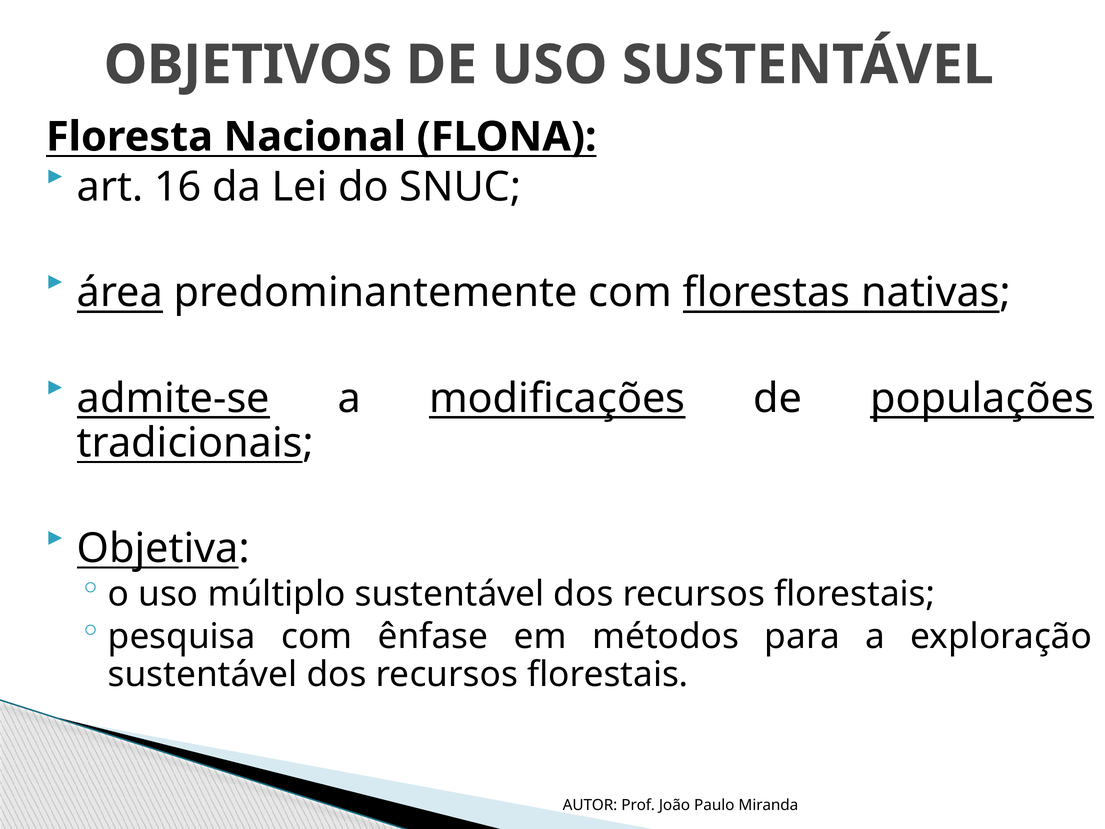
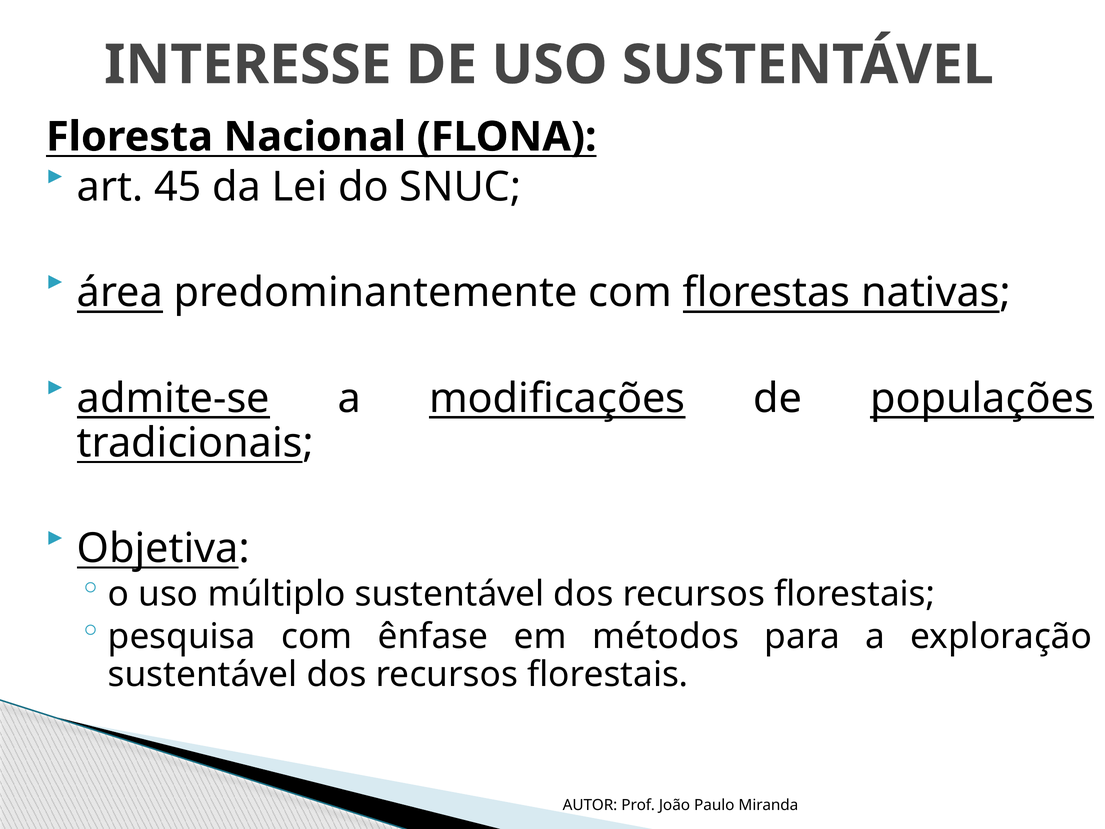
OBJETIVOS: OBJETIVOS -> INTERESSE (248, 65)
16: 16 -> 45 (178, 187)
